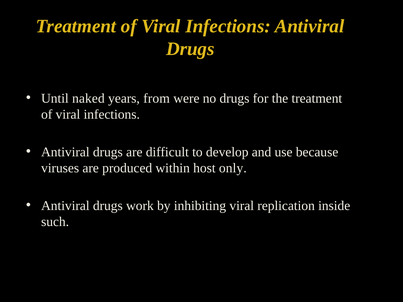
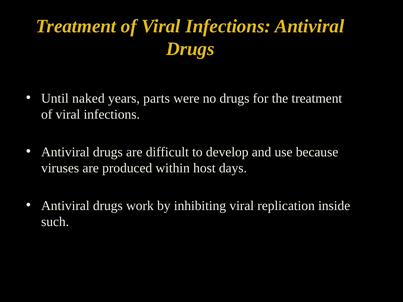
from: from -> parts (157, 98)
only: only -> days (233, 168)
